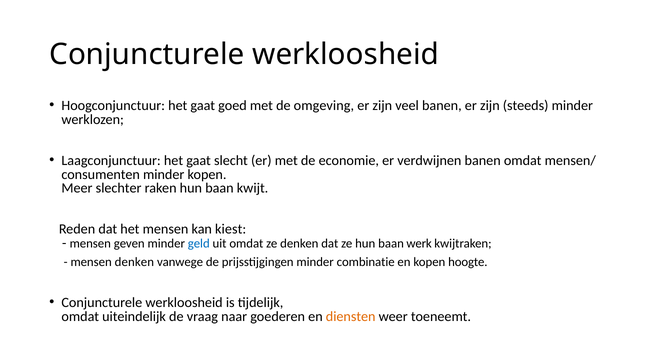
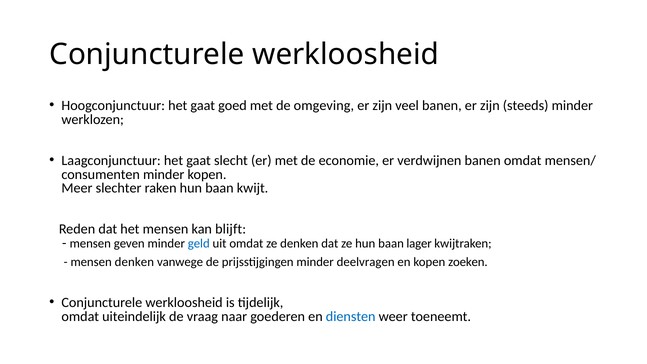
kiest: kiest -> blijft (231, 229)
werk: werk -> lager (419, 243)
combinatie: combinatie -> deelvragen (366, 262)
hoogte: hoogte -> zoeken (468, 262)
diensten colour: orange -> blue (351, 316)
